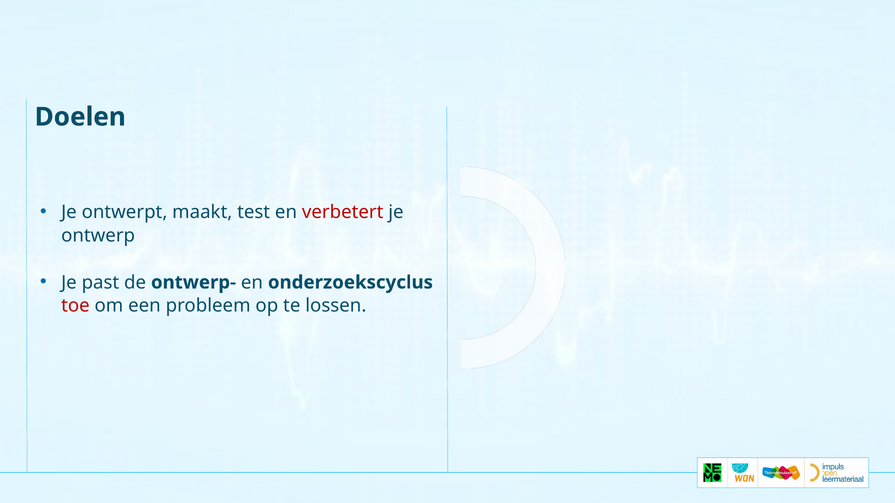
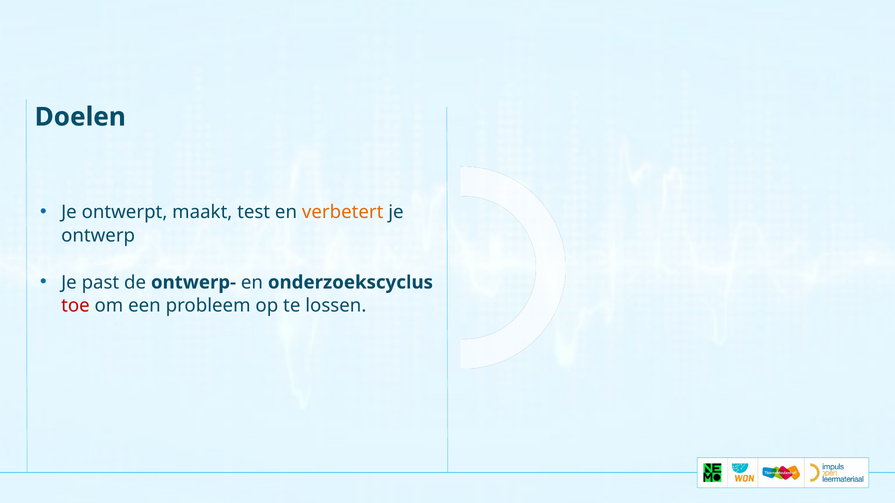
verbetert colour: red -> orange (343, 212)
